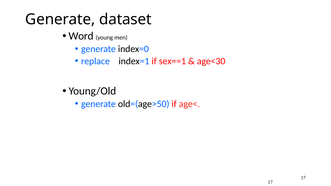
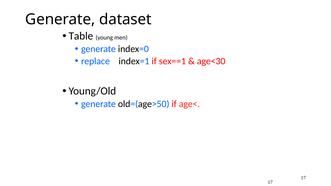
Word: Word -> Table (81, 36)
